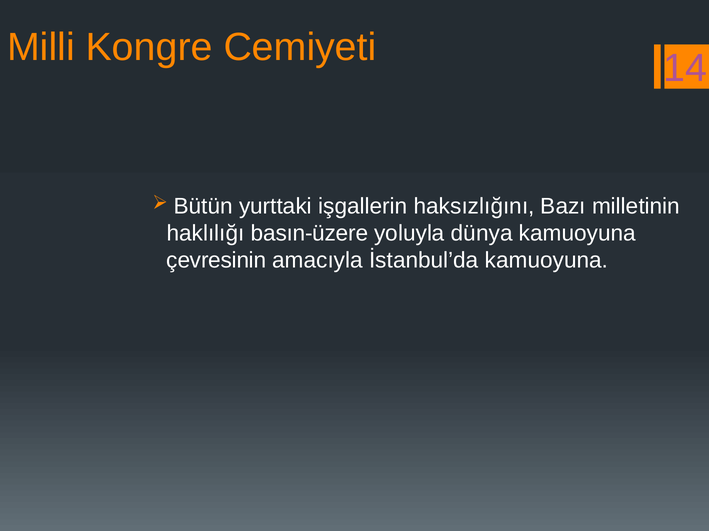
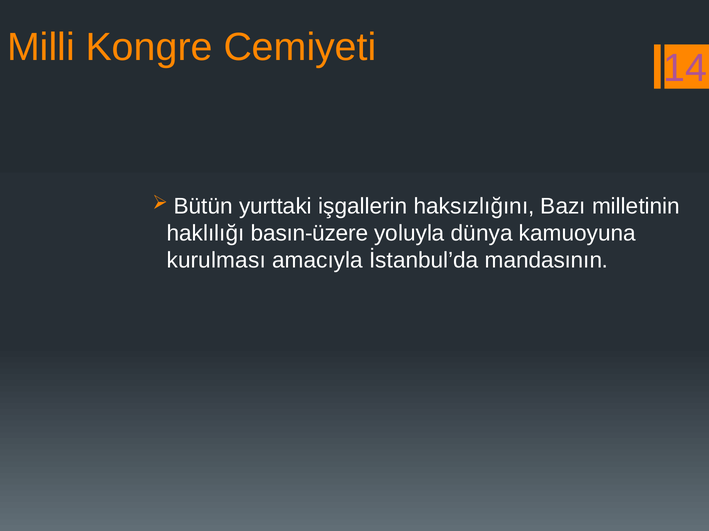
çevresinin: çevresinin -> kurulması (216, 261)
İstanbul’da kamuoyuna: kamuoyuna -> mandasının (547, 261)
